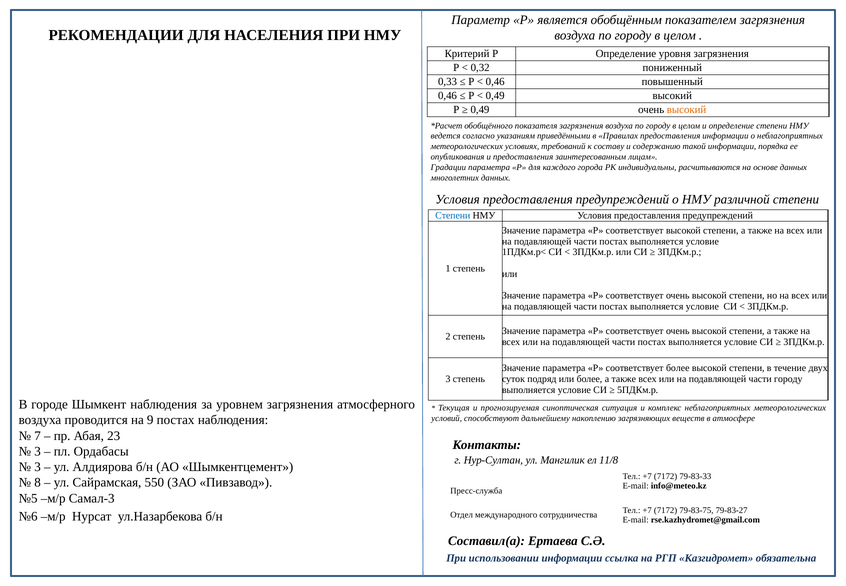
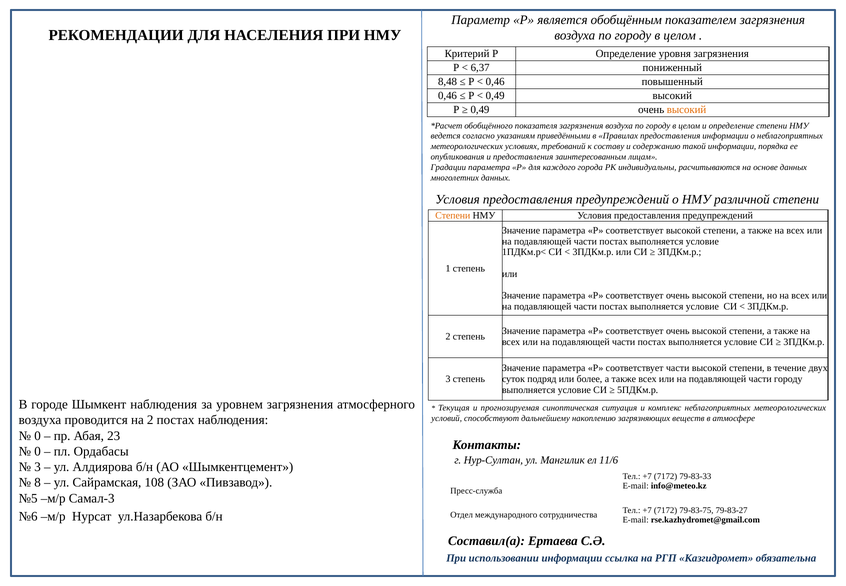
0,32: 0,32 -> 6,37 (480, 68)
0,33: 0,33 -> 8,48 (448, 82)
Степени colour: blue -> orange (453, 215)
соответствует более: более -> части (678, 368)
на 9: 9 -> 2 (150, 420)
7: 7 -> 0 (38, 436)
3: 3 -> 0 (38, 451)
11/8: 11/8 -> 11/6 (609, 460)
550: 550 -> 108 (154, 482)
